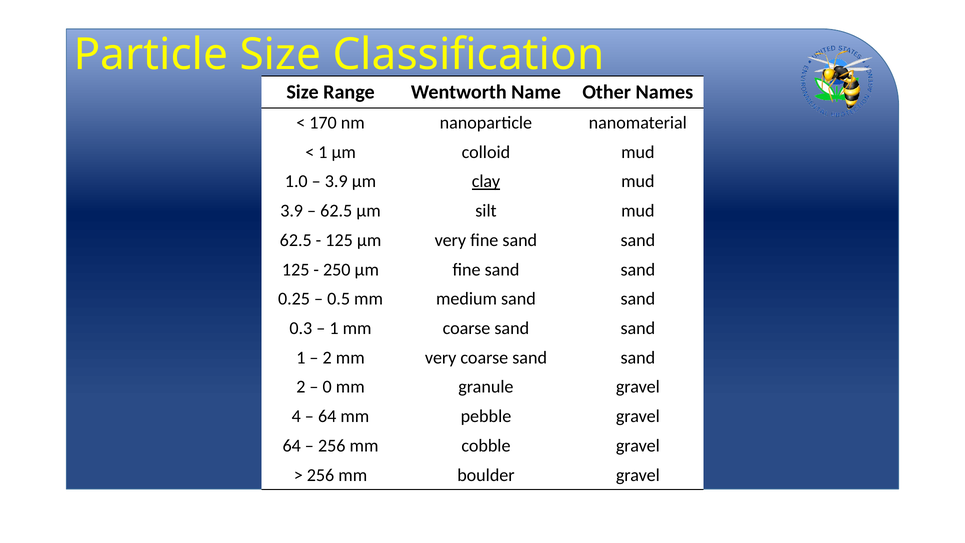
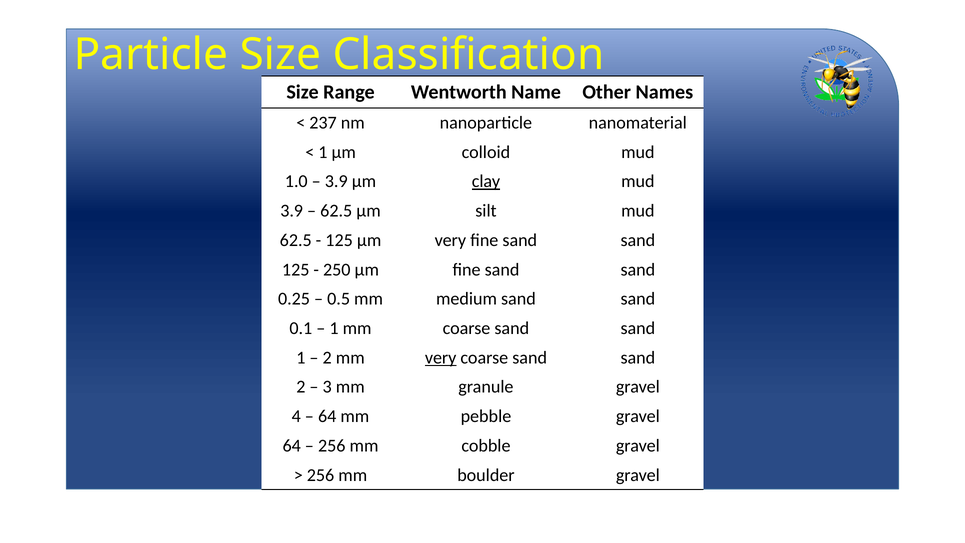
170: 170 -> 237 (323, 123)
0.3: 0.3 -> 0.1 (301, 328)
very underline: none -> present (441, 358)
0: 0 -> 3 (327, 387)
